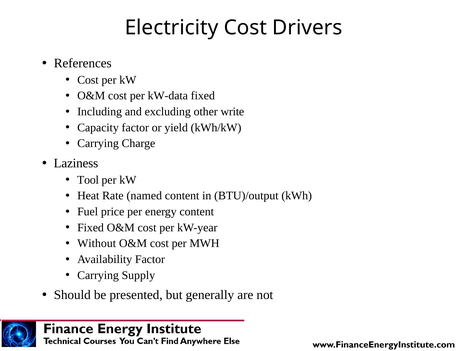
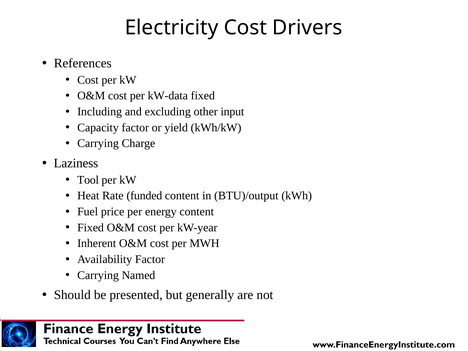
write: write -> input (232, 112)
named: named -> funded (144, 196)
Without: Without -> Inherent (97, 243)
Supply: Supply -> Named (138, 275)
